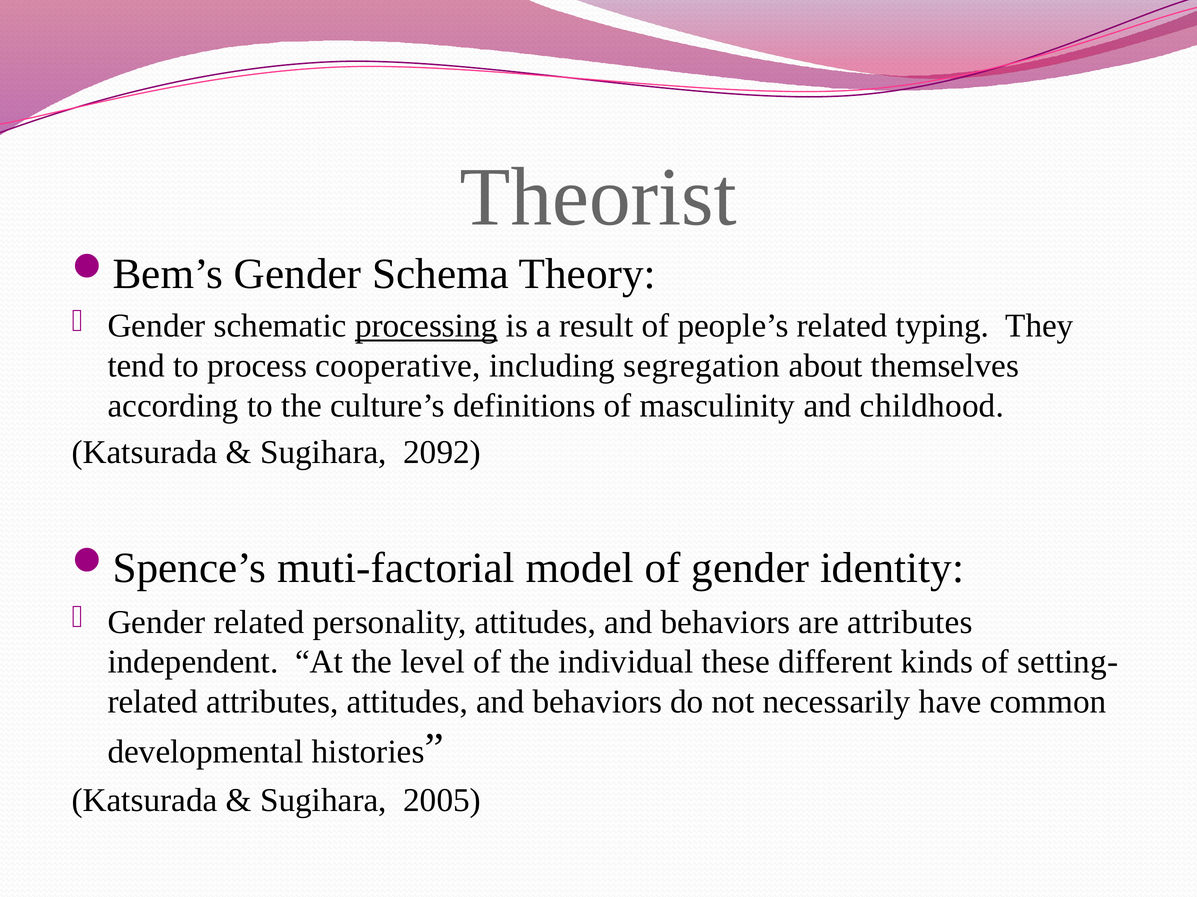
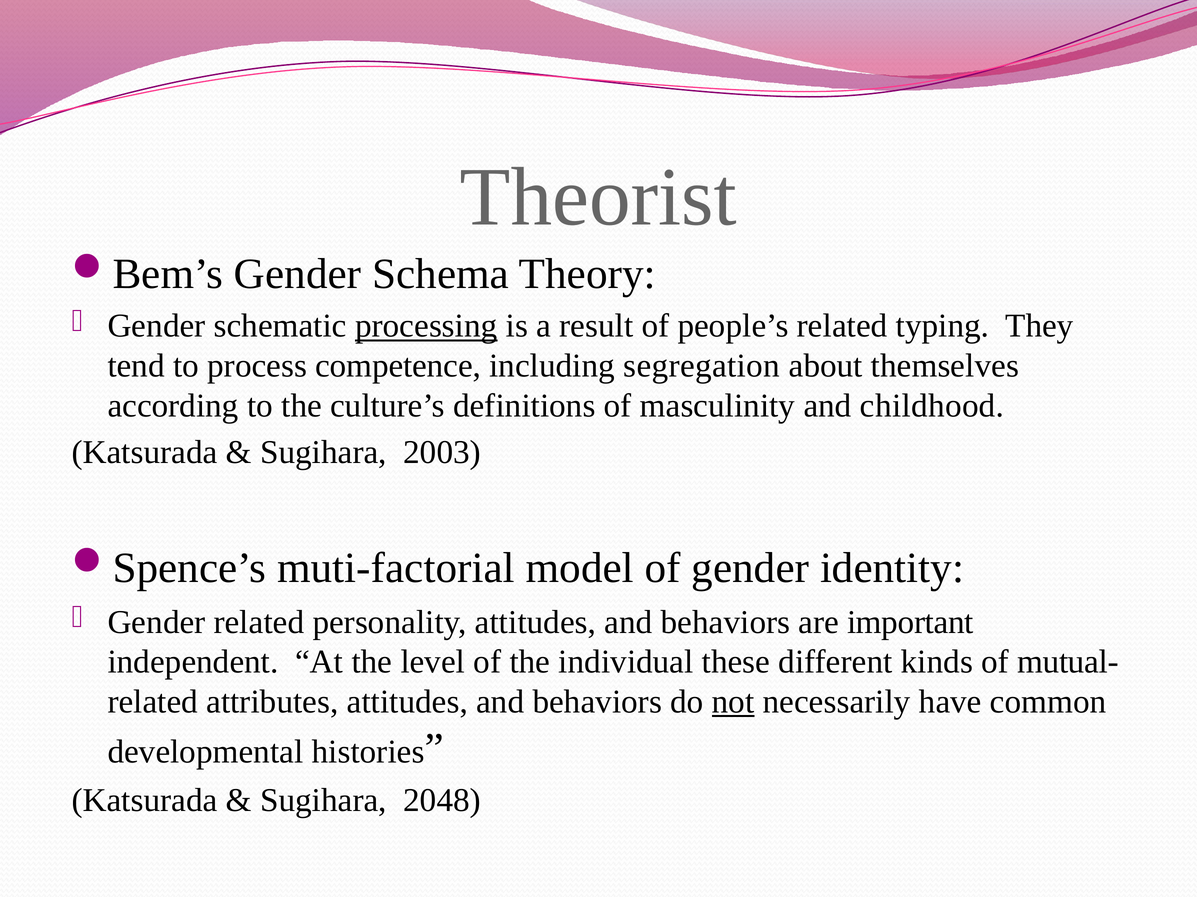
cooperative: cooperative -> competence (398, 366)
2092: 2092 -> 2003 (442, 453)
are attributes: attributes -> important (910, 623)
setting-: setting- -> mutual- (1068, 663)
not underline: none -> present (733, 703)
2005: 2005 -> 2048 (442, 801)
